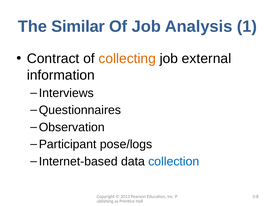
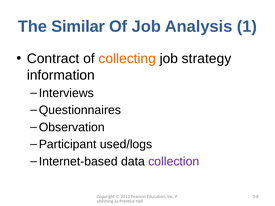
external: external -> strategy (207, 59)
pose/logs: pose/logs -> used/logs (126, 145)
collection colour: blue -> purple (174, 162)
